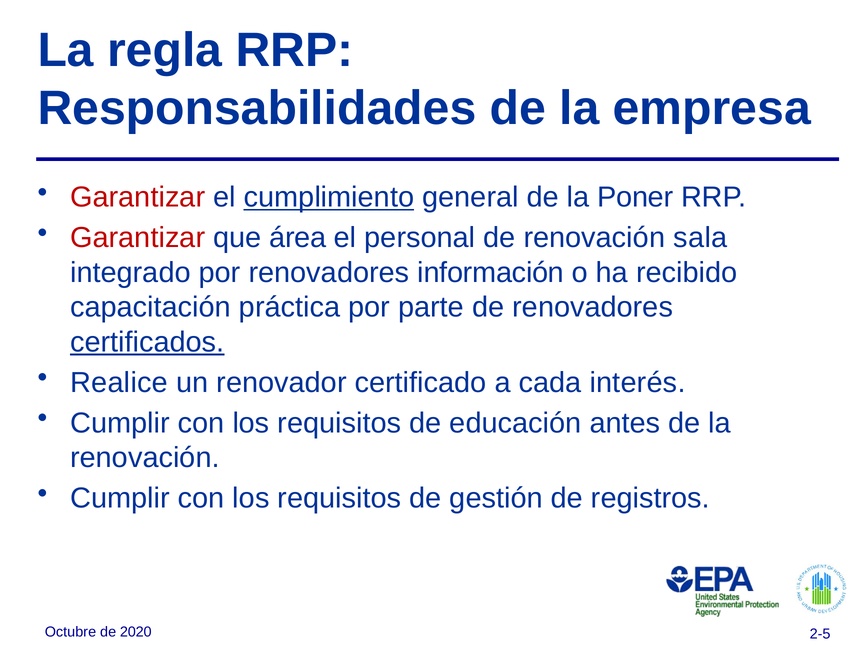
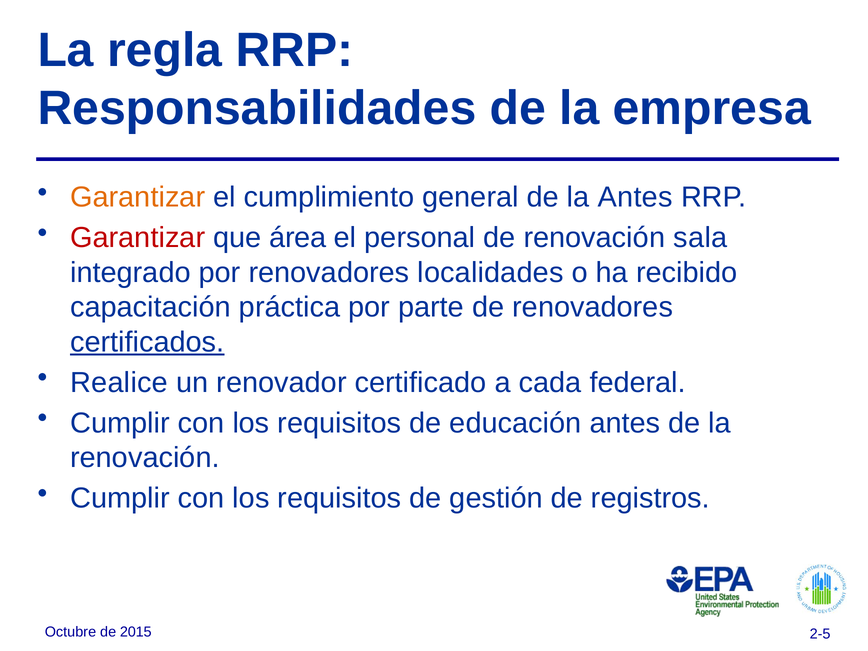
Garantizar colour: red -> orange (138, 197)
cumplimiento underline: present -> none (329, 197)
la Poner: Poner -> Antes (635, 197)
información: información -> localidades (491, 273)
interés: interés -> federal (638, 382)
2020: 2020 -> 2015 (136, 632)
